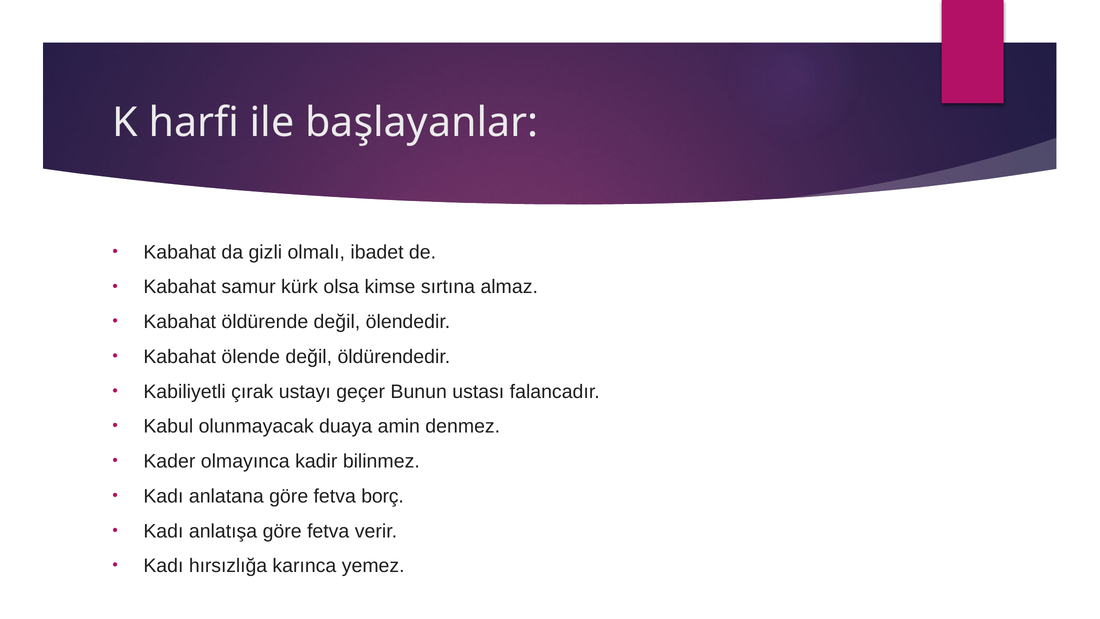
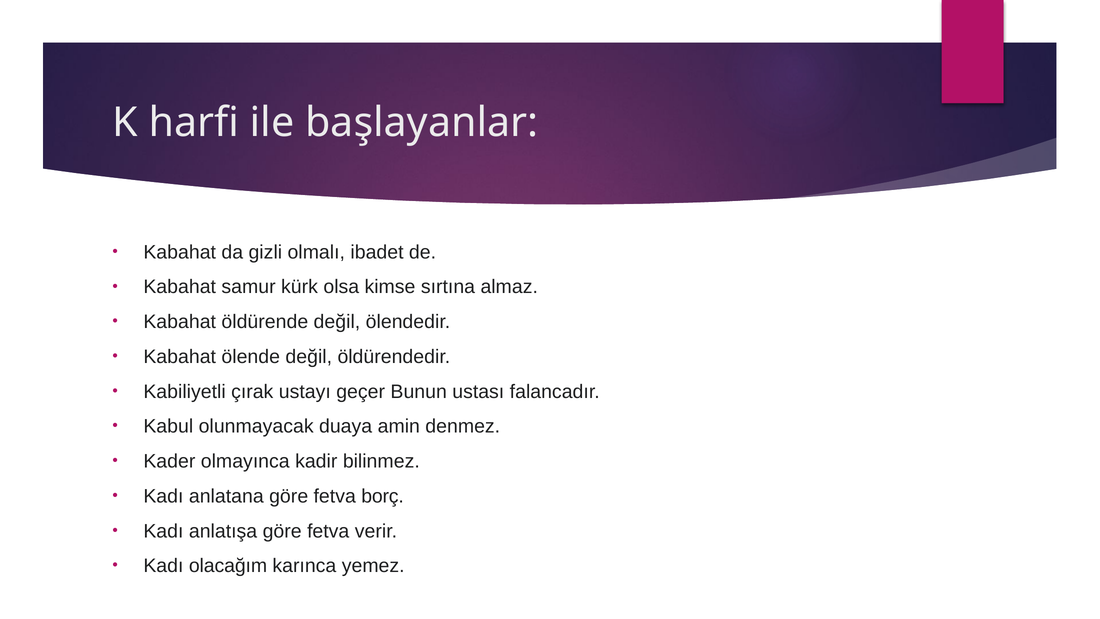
hırsızlığa: hırsızlığa -> olacağım (228, 566)
